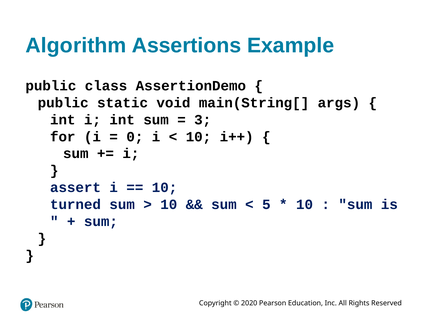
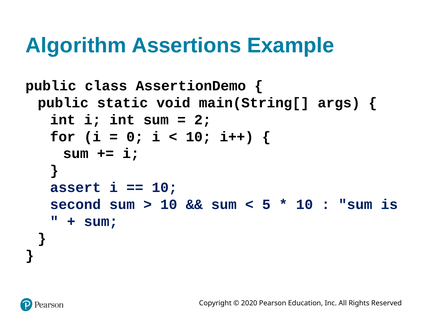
3: 3 -> 2 (203, 120)
turned: turned -> second (75, 205)
